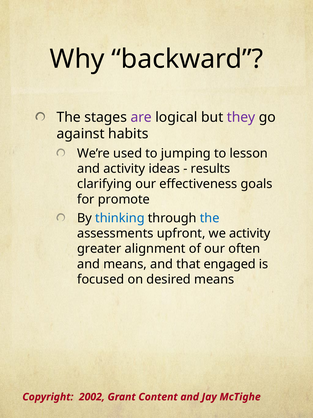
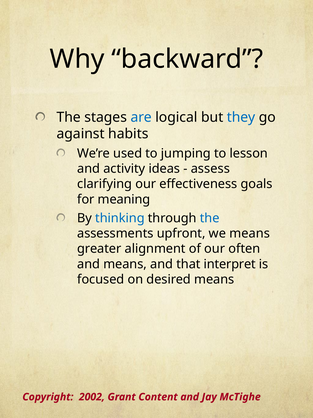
are colour: purple -> blue (141, 117)
they colour: purple -> blue (241, 117)
results: results -> assess (210, 168)
promote: promote -> meaning (124, 199)
we activity: activity -> means (250, 233)
engaged: engaged -> interpret (230, 264)
